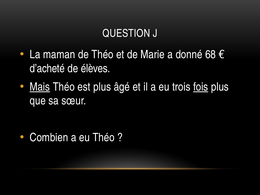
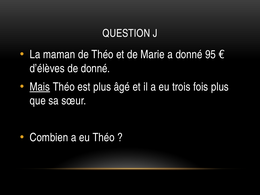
68: 68 -> 95 (211, 55)
d’acheté: d’acheté -> d’élèves (47, 68)
de élèves: élèves -> donné (95, 68)
fois underline: present -> none (201, 87)
